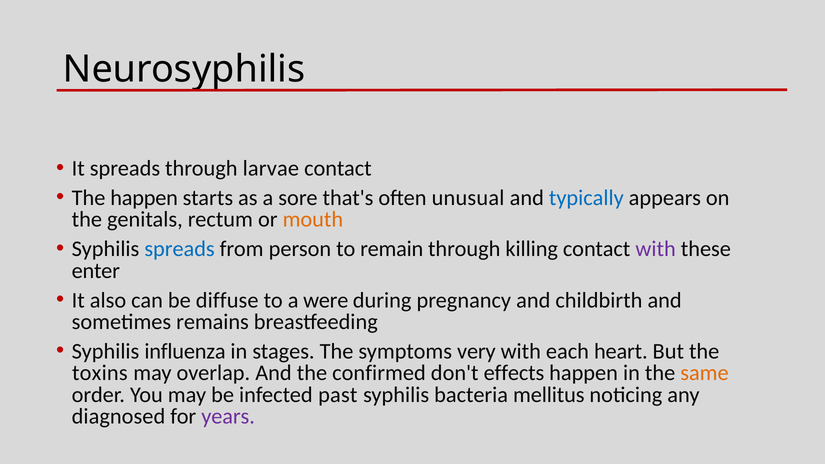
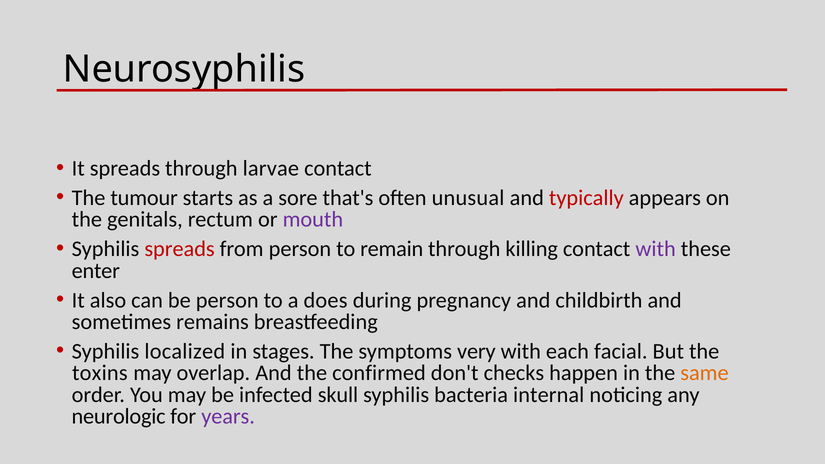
The happen: happen -> tumour (144, 198)
typically colour: blue -> red (586, 198)
mouth colour: orange -> purple (313, 220)
spreads colour: blue -> red (180, 249)
be diffuse: diffuse -> person (227, 300)
were: were -> does (326, 300)
influenza: influenza -> localized (185, 351)
heart: heart -> facial (621, 351)
effects: effects -> checks (514, 373)
past: past -> skull (338, 395)
mellitus: mellitus -> internal (549, 395)
diagnosed: diagnosed -> neurologic (119, 416)
